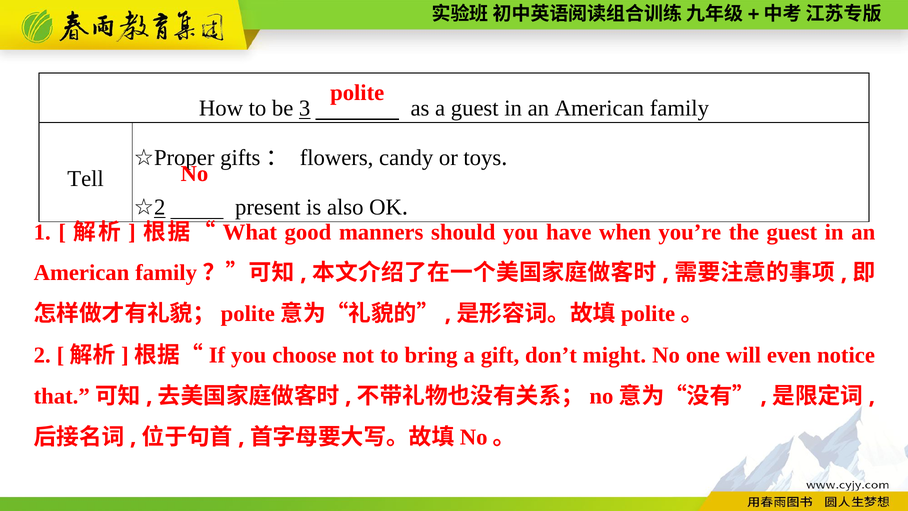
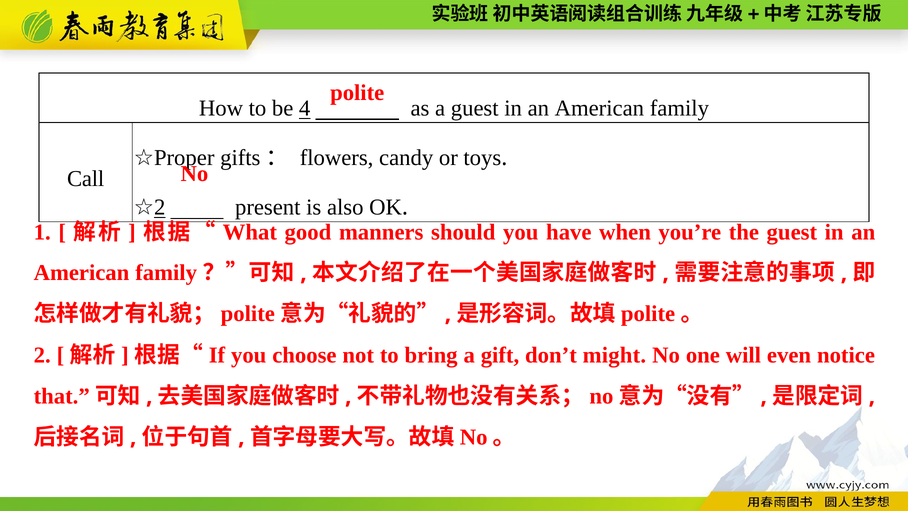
3: 3 -> 4 (305, 108)
Tell: Tell -> Call (86, 178)
